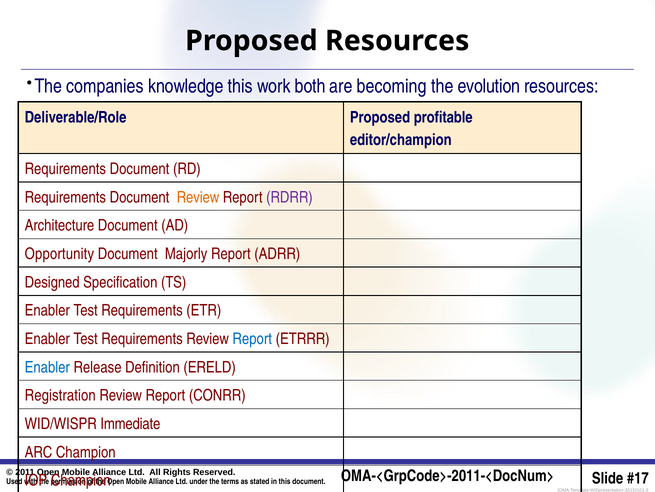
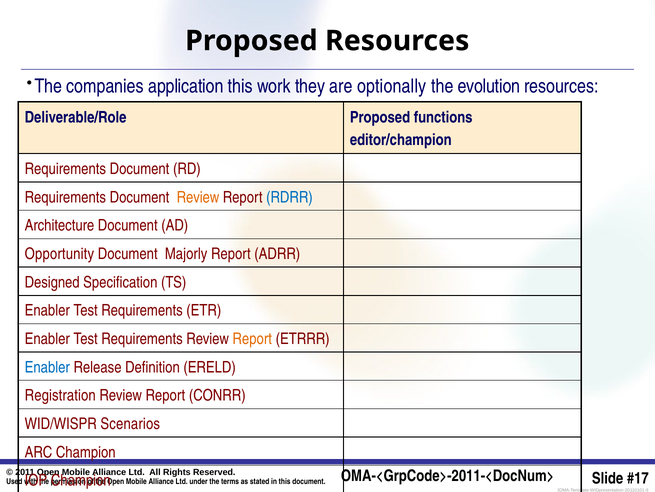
knowledge: knowledge -> application (186, 86)
both: both -> they (310, 86)
becoming: becoming -> optionally (392, 86)
profitable: profitable -> functions (443, 117)
RDRR colour: purple -> blue (289, 197)
Report colour: blue -> orange (252, 339)
Immediate: Immediate -> Scenarios (130, 423)
